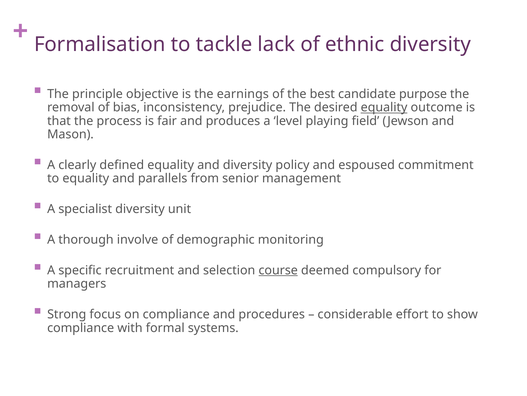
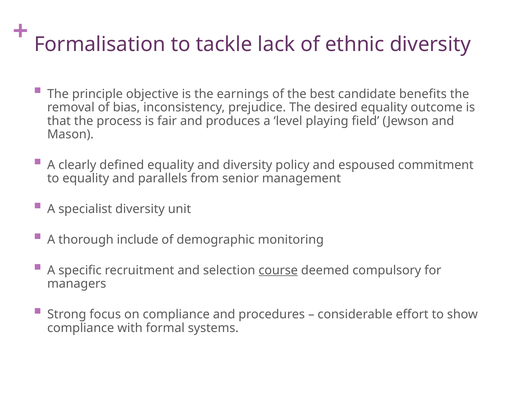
purpose: purpose -> benefits (423, 94)
equality underline: present -> none (384, 107)
involve: involve -> include (138, 239)
